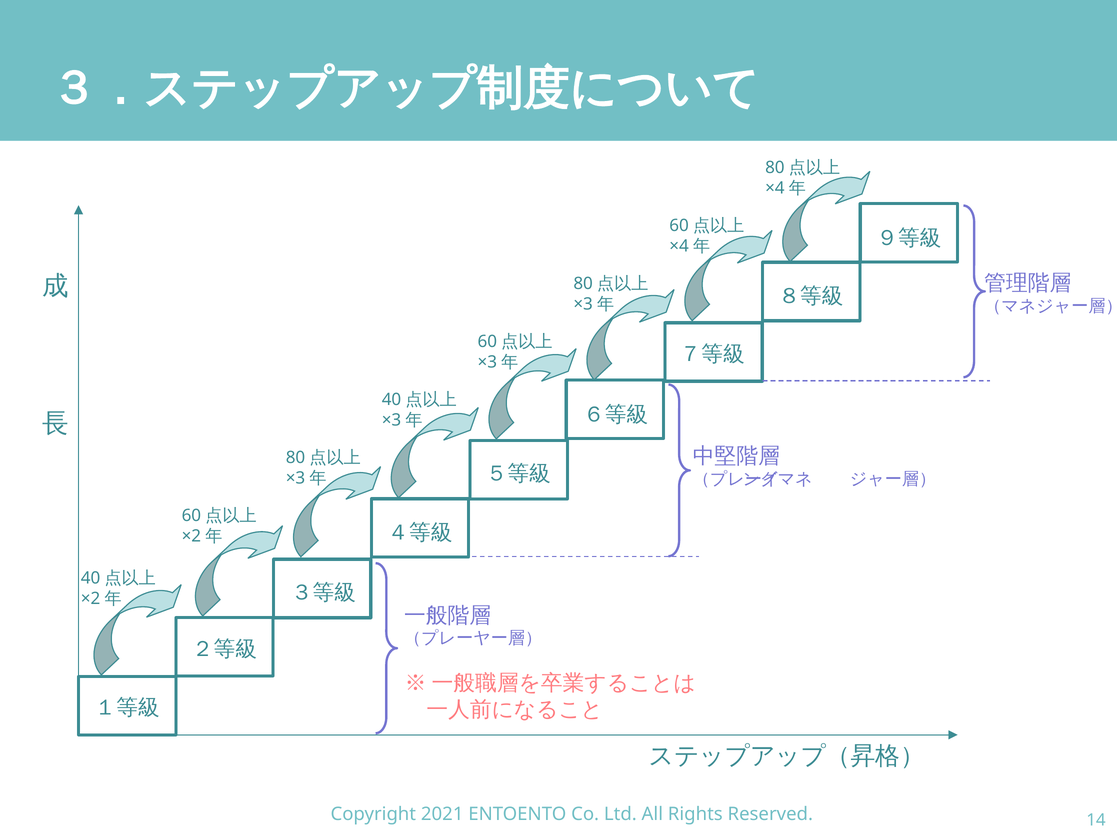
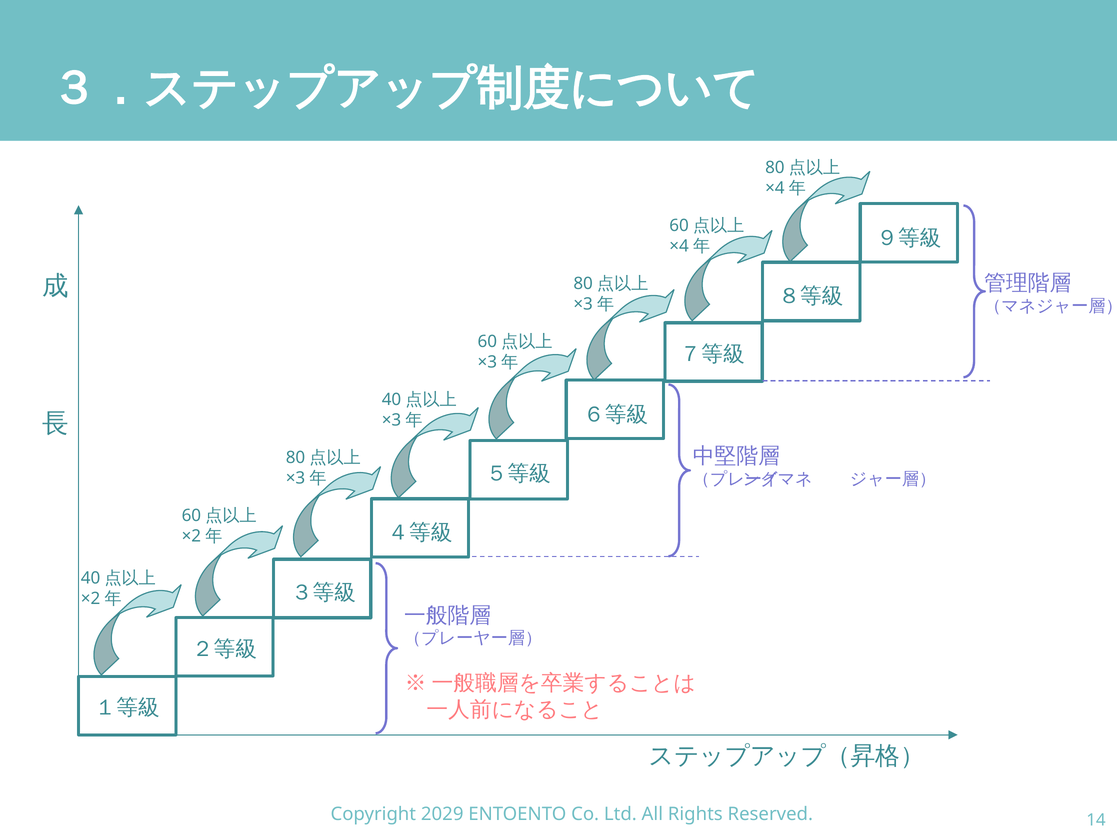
2021: 2021 -> 2029 (442, 815)
